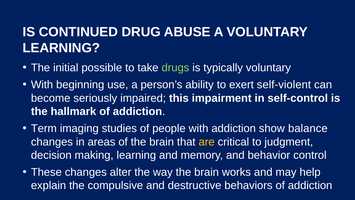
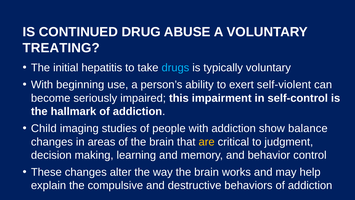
LEARNING: LEARNING -> TREATING (61, 48)
possible: possible -> hepatitis (102, 68)
drugs colour: light green -> light blue (175, 68)
Term: Term -> Child (44, 128)
